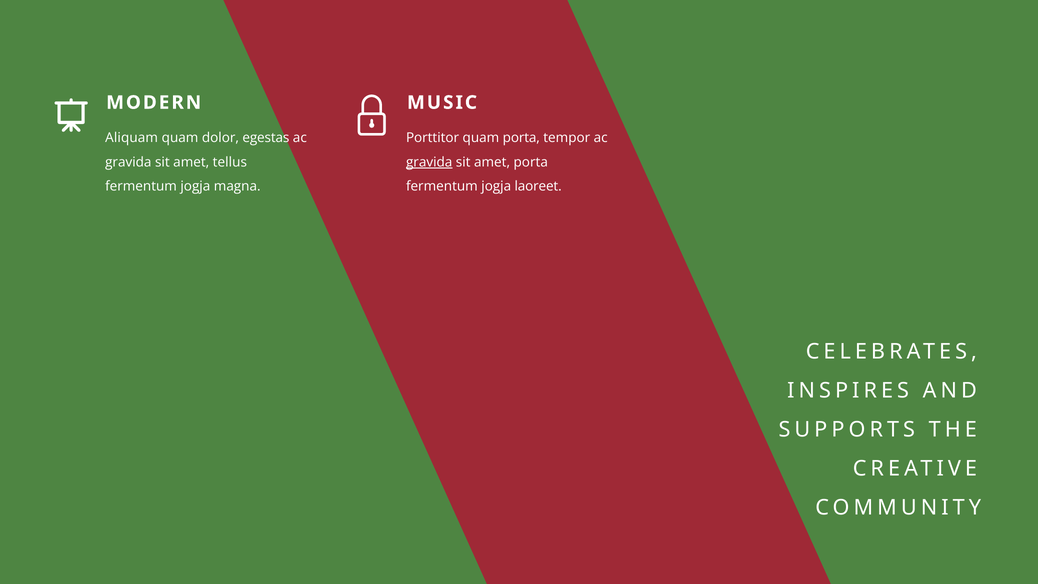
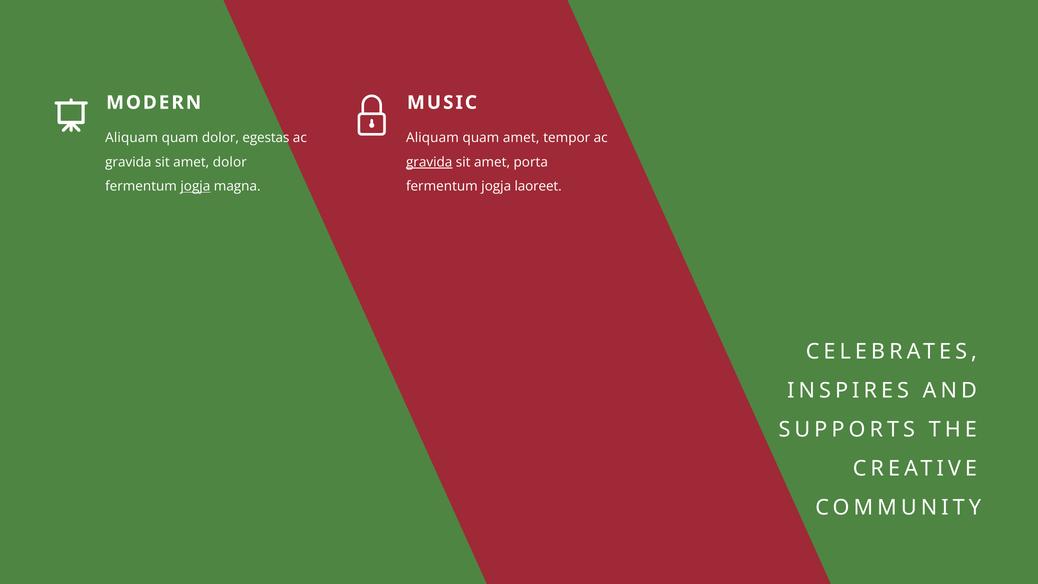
Porttitor: Porttitor -> Aliquam (432, 138)
quam porta: porta -> amet (521, 138)
amet tellus: tellus -> dolor (230, 162)
jogja underline: none -> present (195, 186)
